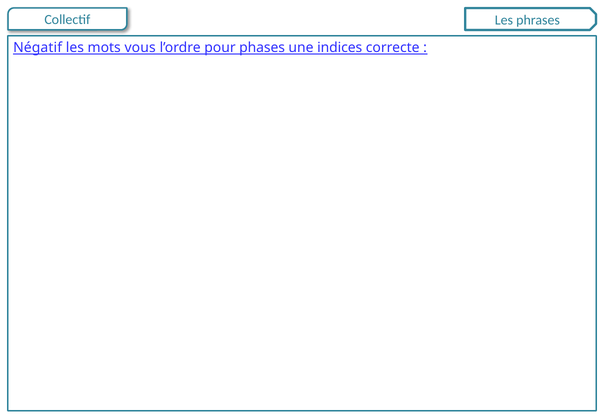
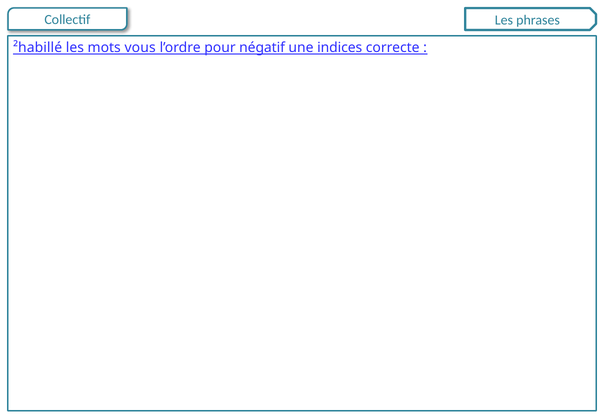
Négatif: Négatif -> ²habillé (38, 48)
phases: phases -> négatif (262, 48)
